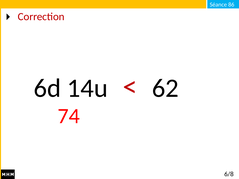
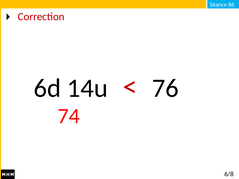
62: 62 -> 76 (165, 88)
